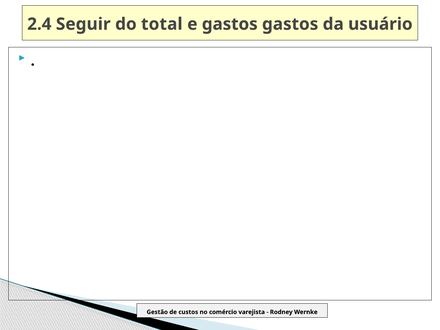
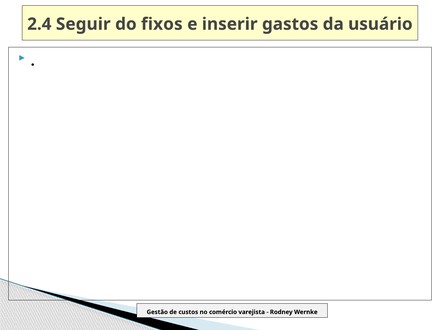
total: total -> fixos (162, 24)
e gastos: gastos -> inserir (230, 24)
